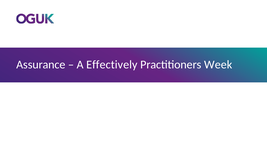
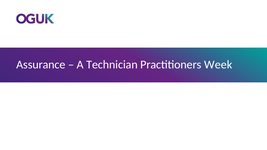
Effectively: Effectively -> Technician (112, 65)
